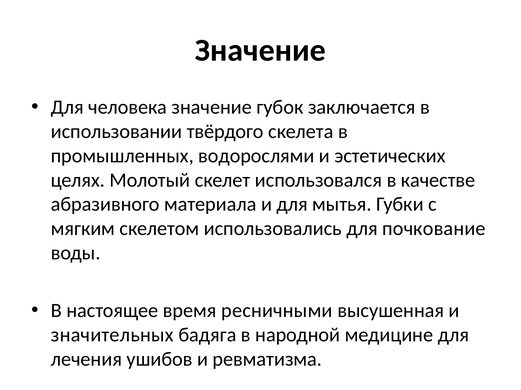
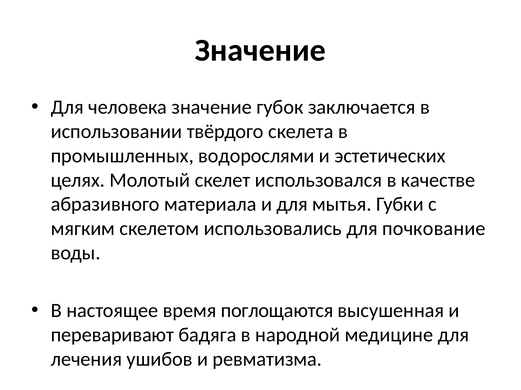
ресничными: ресничными -> поглощаются (277, 311)
значительных: значительных -> переваривают (112, 336)
